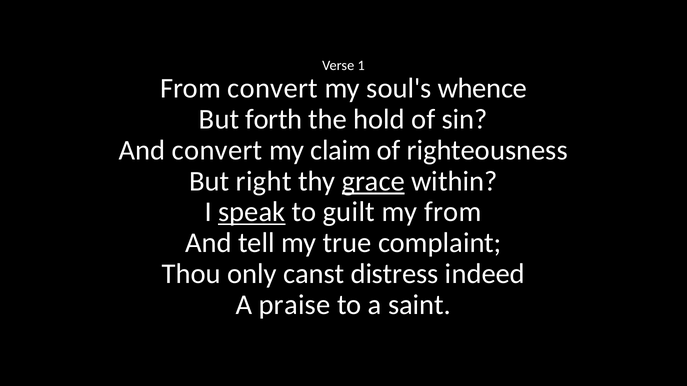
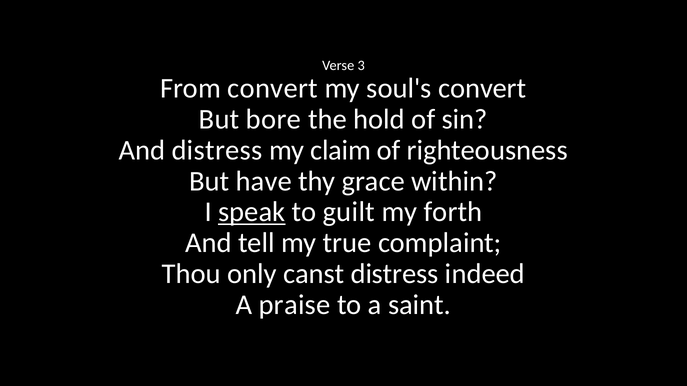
1: 1 -> 3 (361, 65)
soul's whence: whence -> convert (482, 89)
forth: forth -> bore (273, 119)
And convert: convert -> distress (217, 150)
right: right -> have (264, 181)
grace underline: present -> none (373, 181)
my from: from -> forth (453, 212)
